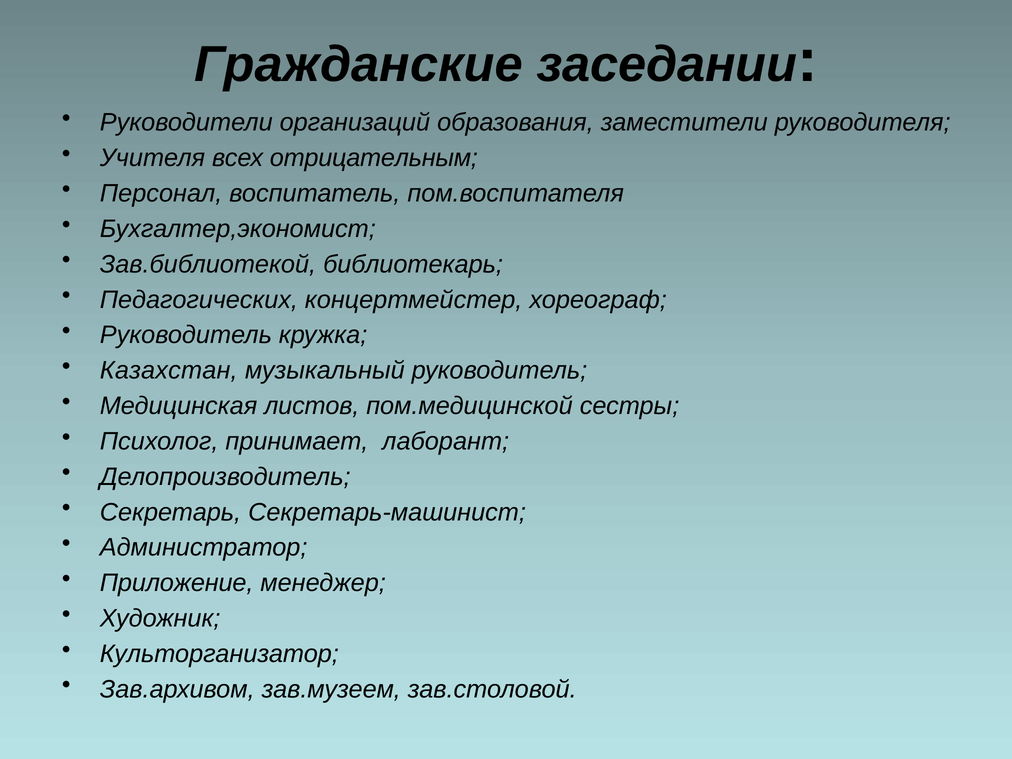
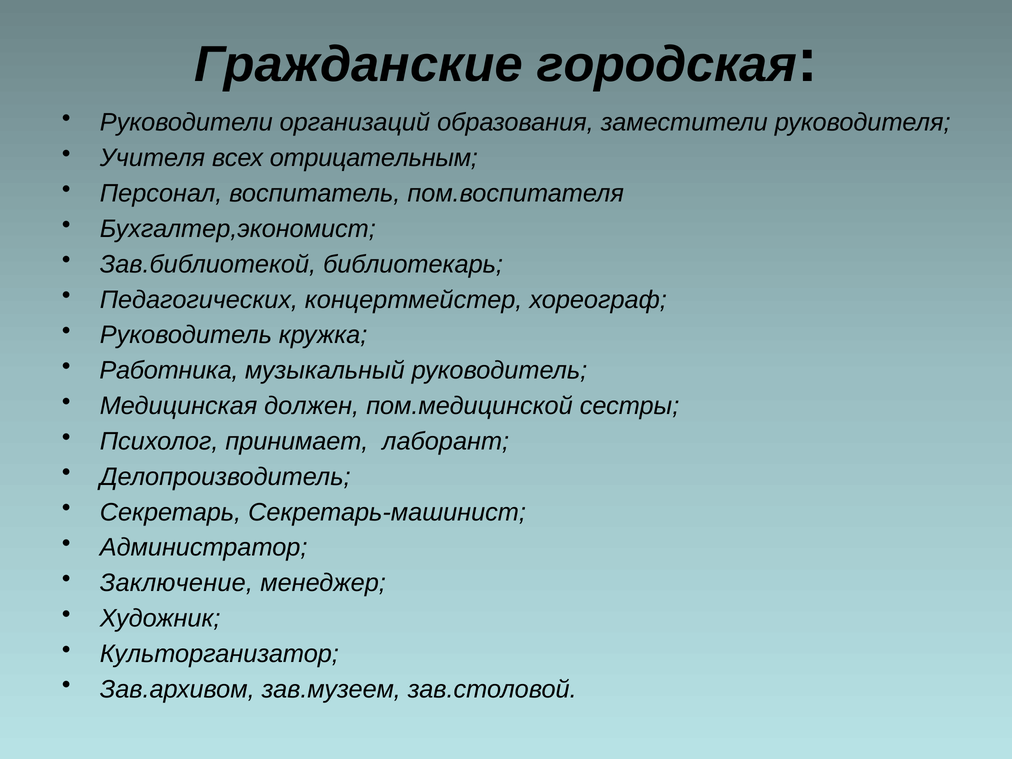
заседании: заседании -> городская (667, 65)
Казахстан: Казахстан -> Работника (169, 371)
листов: листов -> должен (312, 406)
Приложение: Приложение -> Заключение (176, 583)
